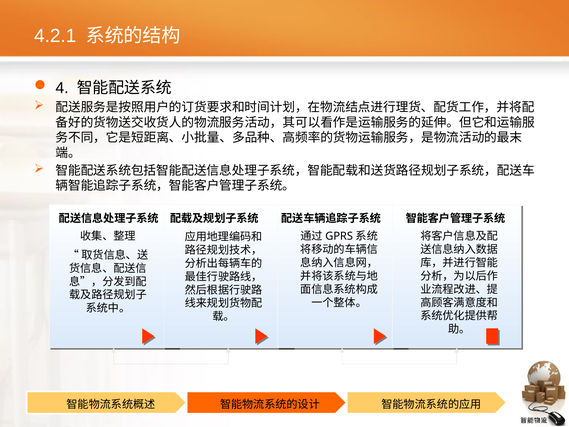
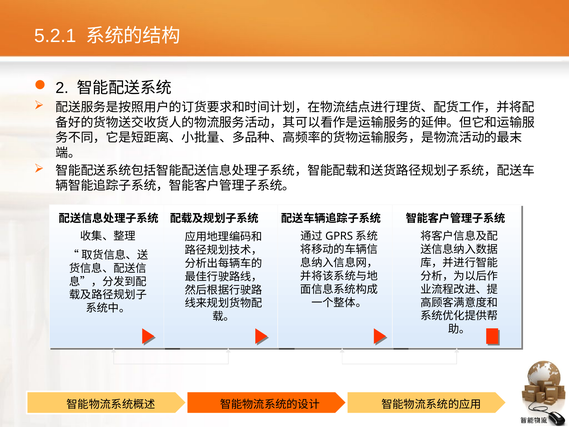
4.2.1: 4.2.1 -> 5.2.1 (55, 36)
4: 4 -> 2 (62, 88)
